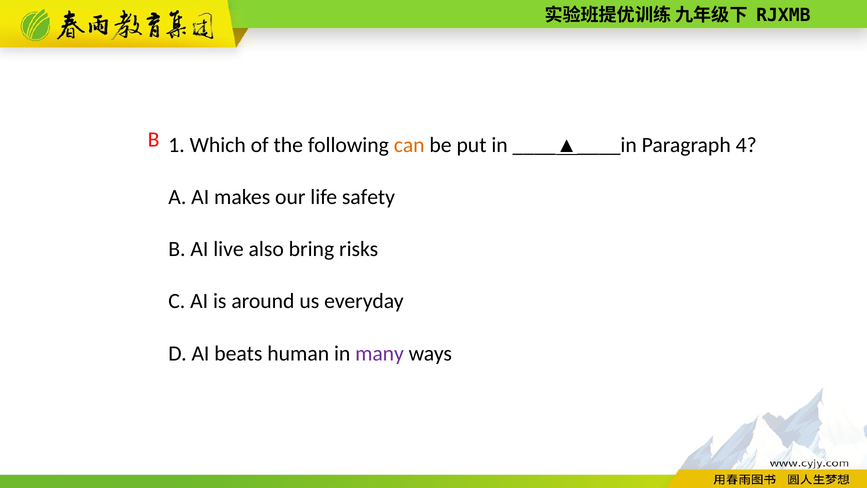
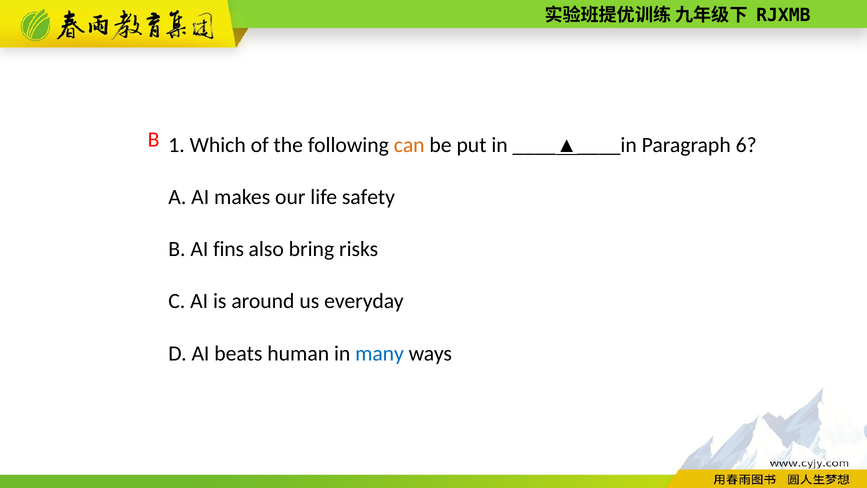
4: 4 -> 6 (746, 145)
live: live -> fins (229, 249)
many colour: purple -> blue (380, 353)
